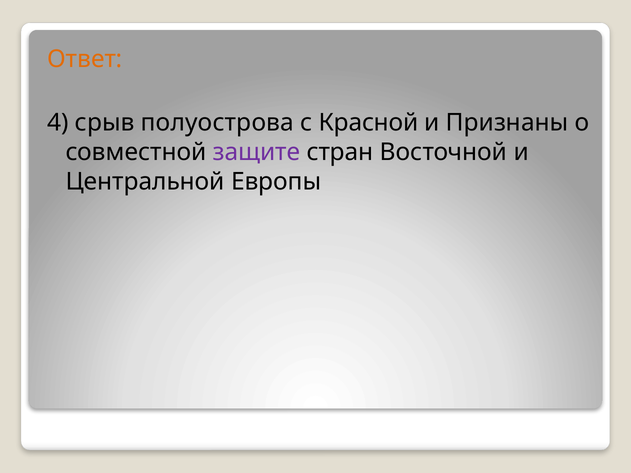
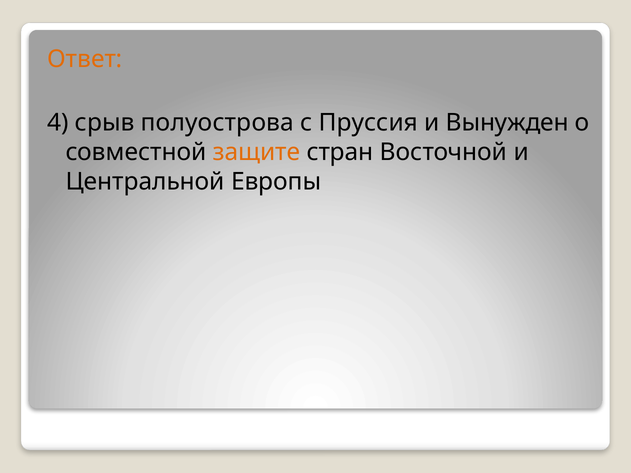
Красной: Красной -> Пруссия (368, 123)
Признаны: Признаны -> Вынужден (507, 123)
защите colour: purple -> orange (256, 152)
